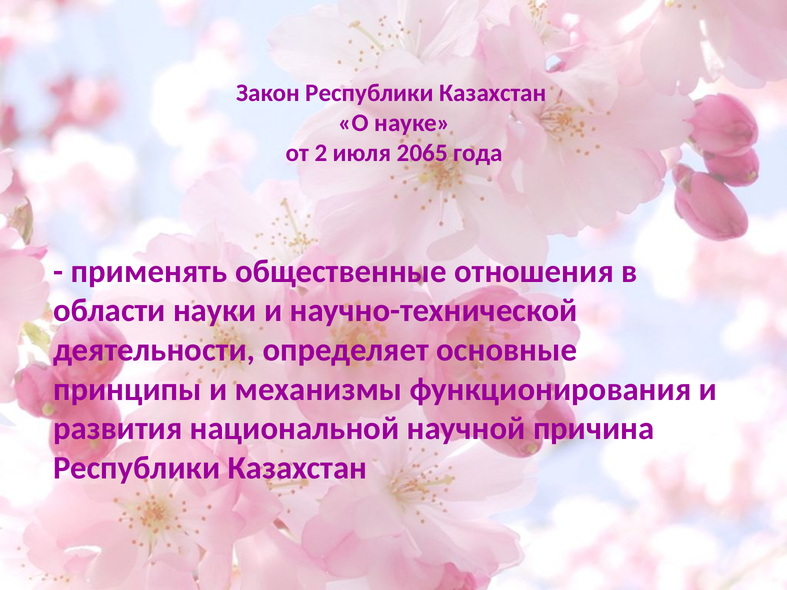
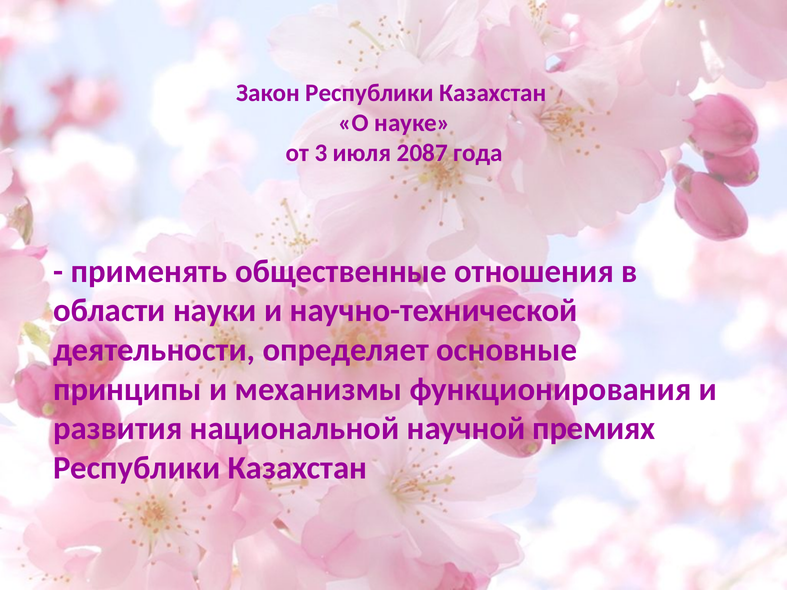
2: 2 -> 3 (321, 153)
2065: 2065 -> 2087 (422, 153)
причина: причина -> премиях (594, 429)
